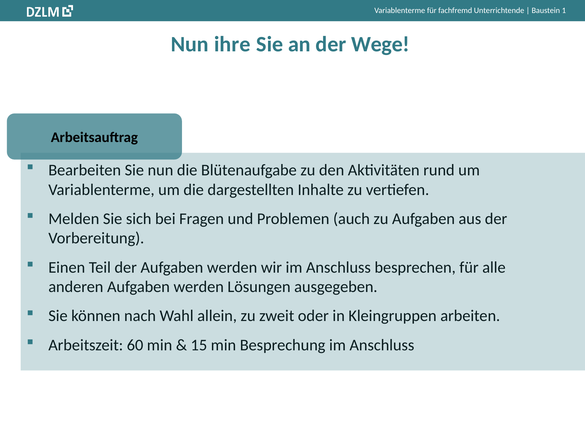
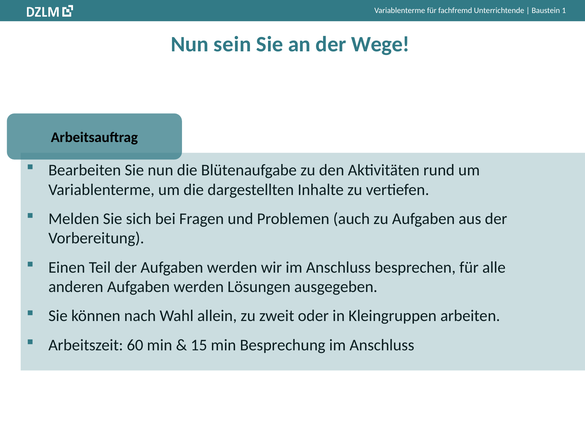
ihre: ihre -> sein (232, 44)
